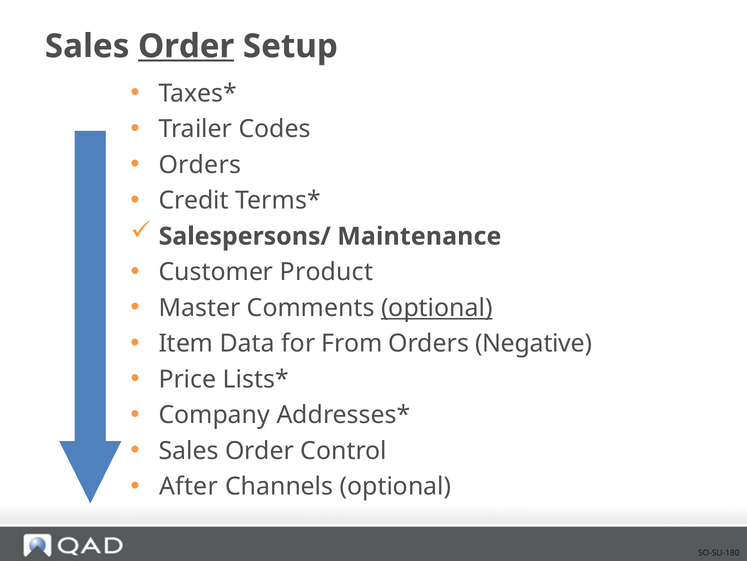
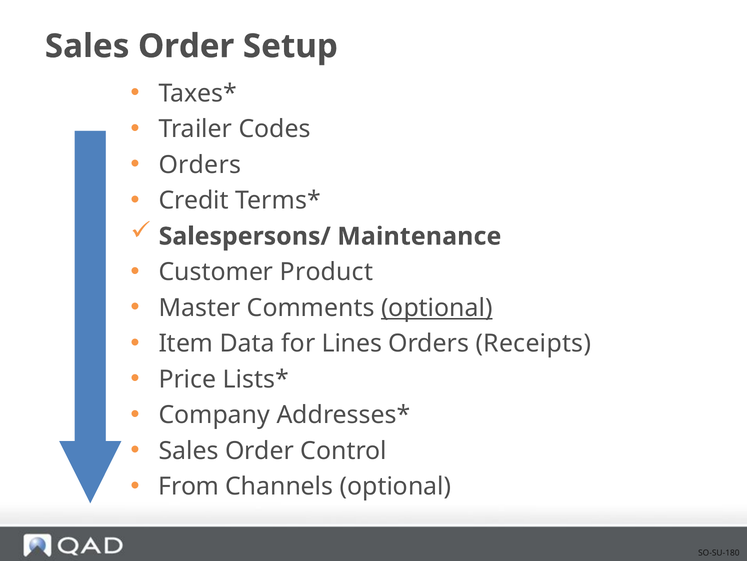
Order underline: present -> none (186, 46)
From: From -> Lines (352, 343)
Negative: Negative -> Receipts (533, 343)
After: After -> From (189, 486)
